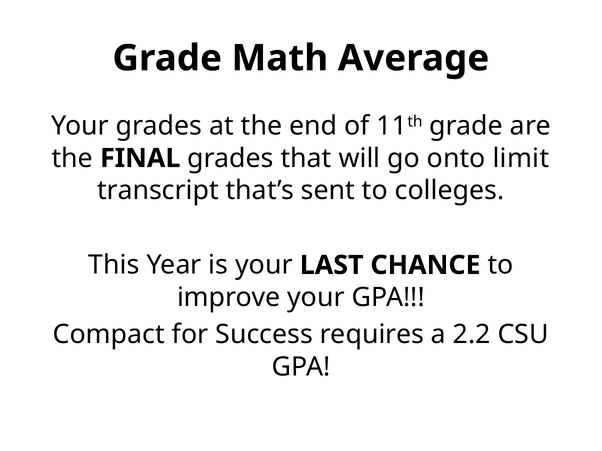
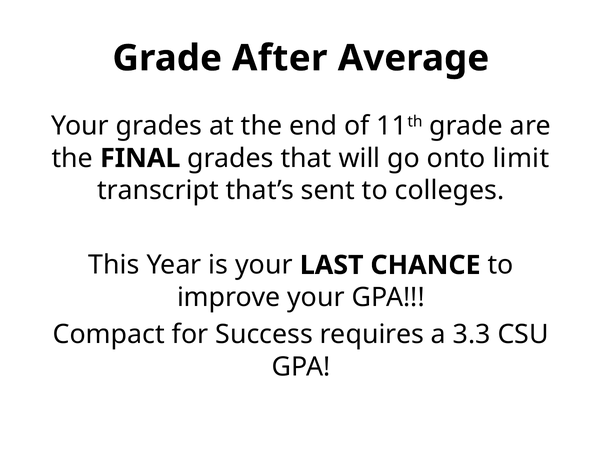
Math: Math -> After (280, 58)
2.2: 2.2 -> 3.3 (472, 335)
